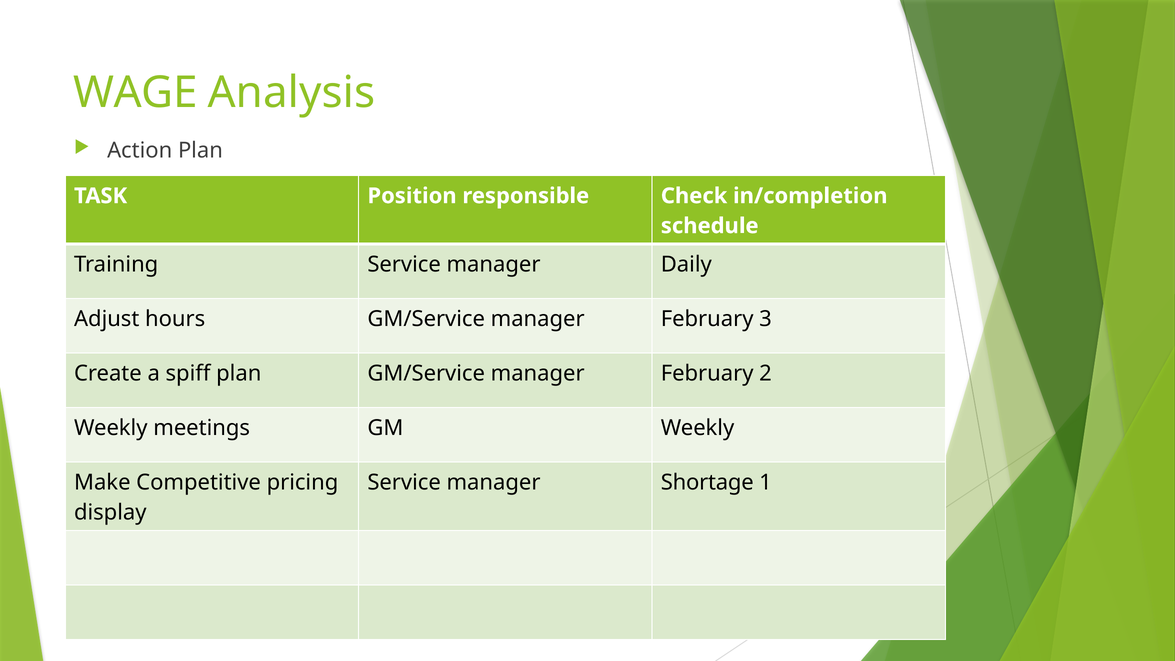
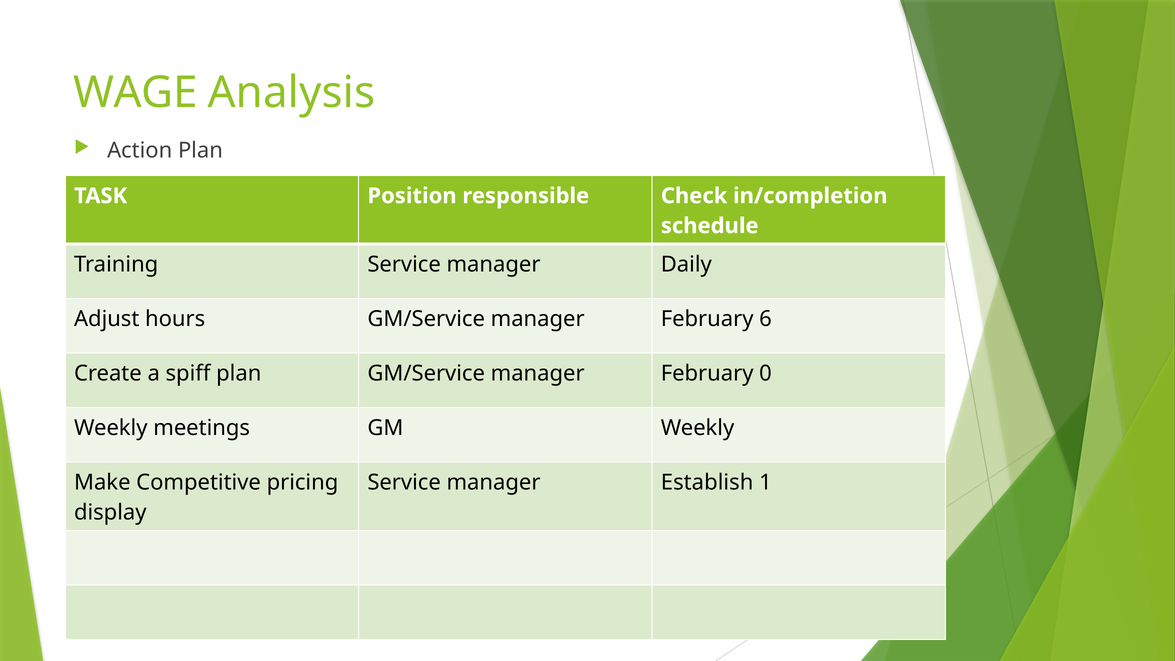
3: 3 -> 6 (765, 319)
2: 2 -> 0 (765, 374)
Shortage: Shortage -> Establish (707, 482)
